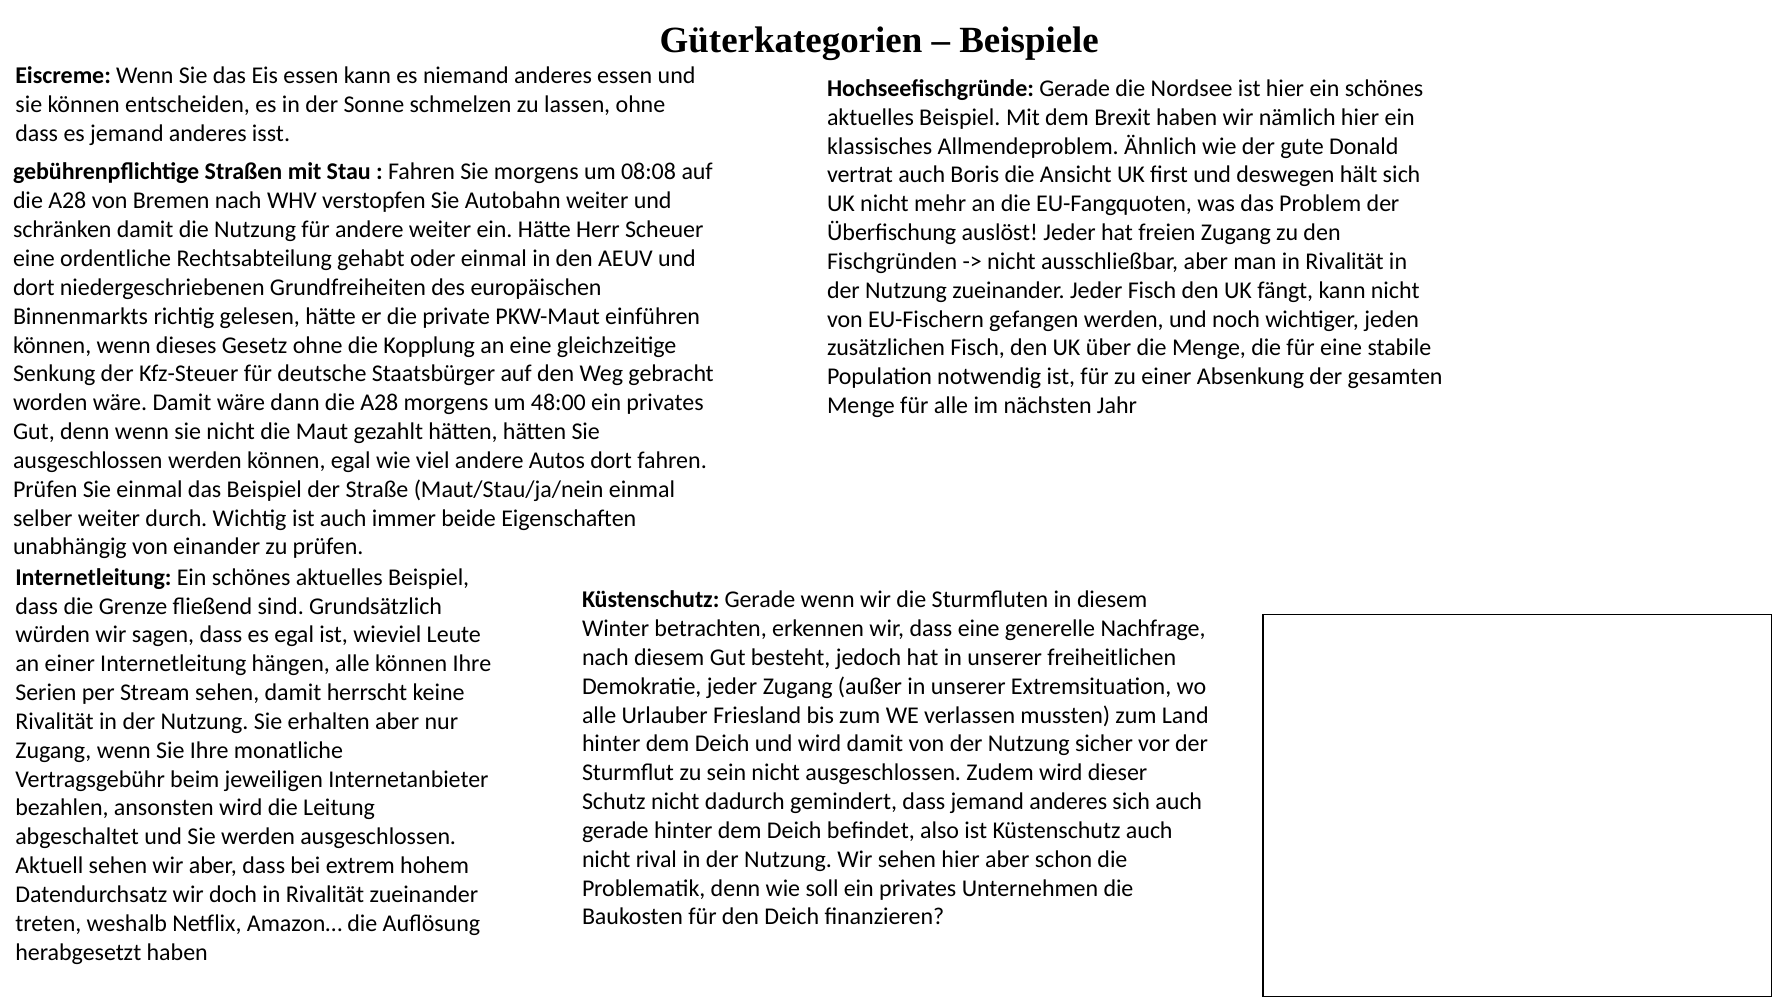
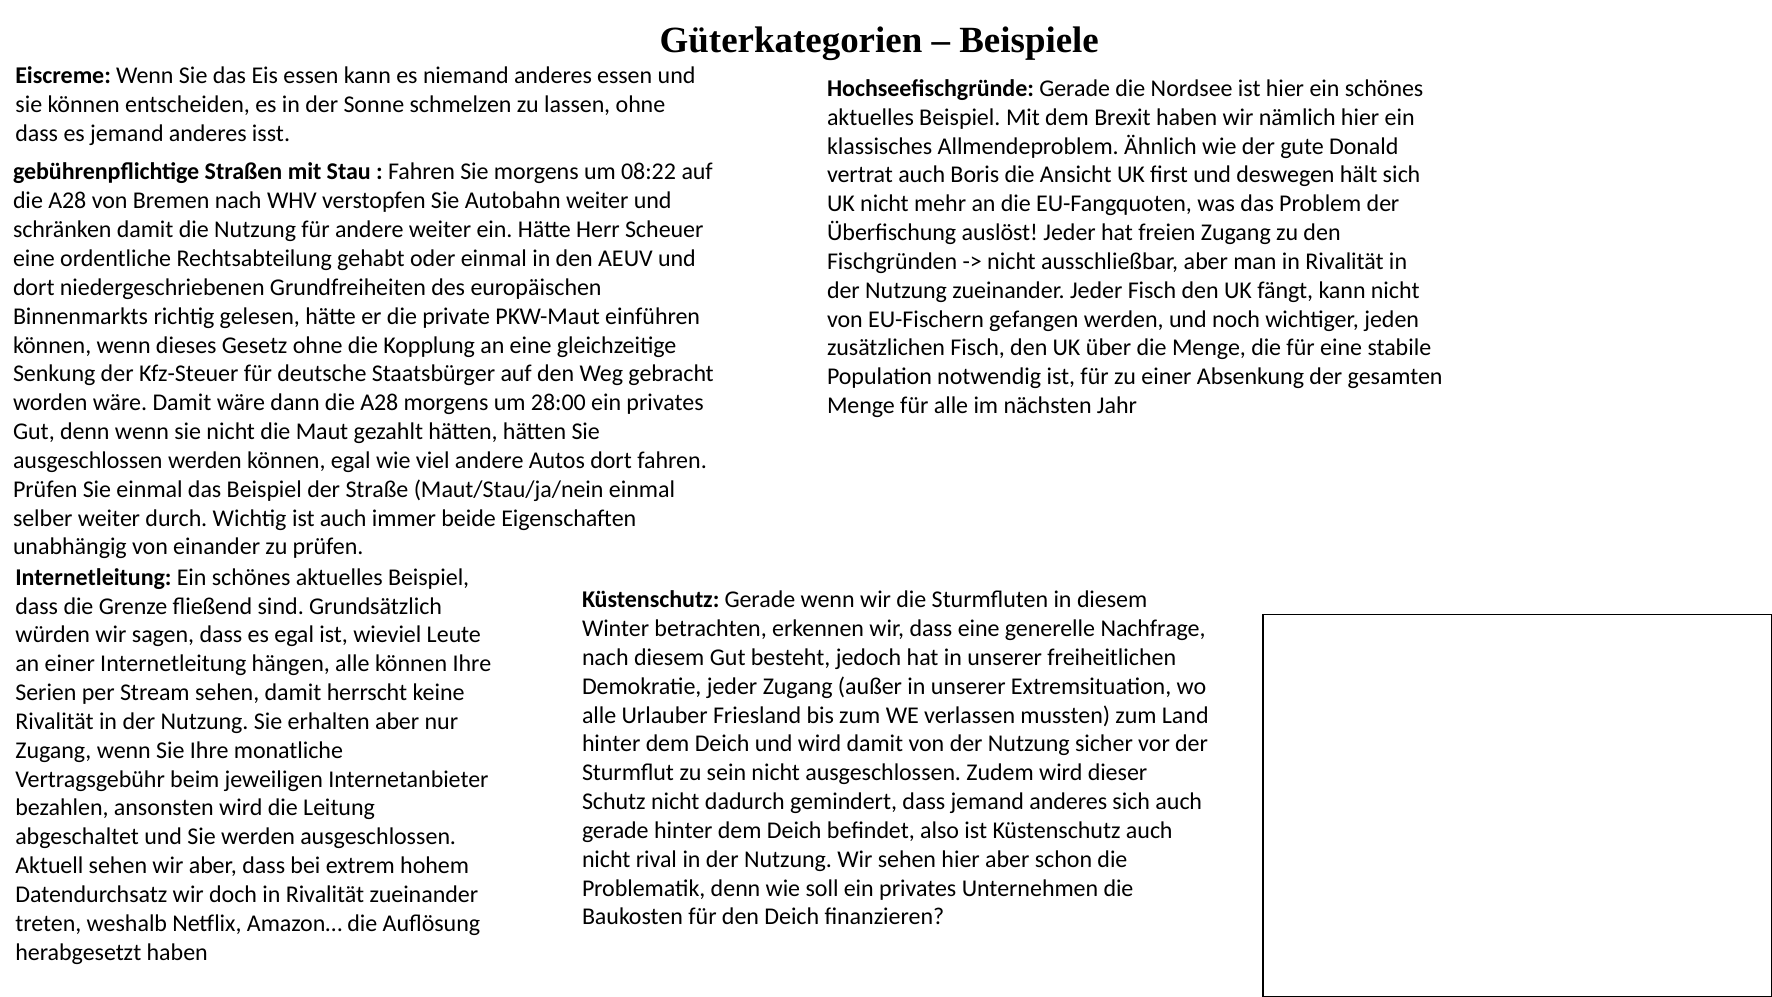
08:08: 08:08 -> 08:22 (649, 172)
48:00: 48:00 -> 28:00 (558, 403)
